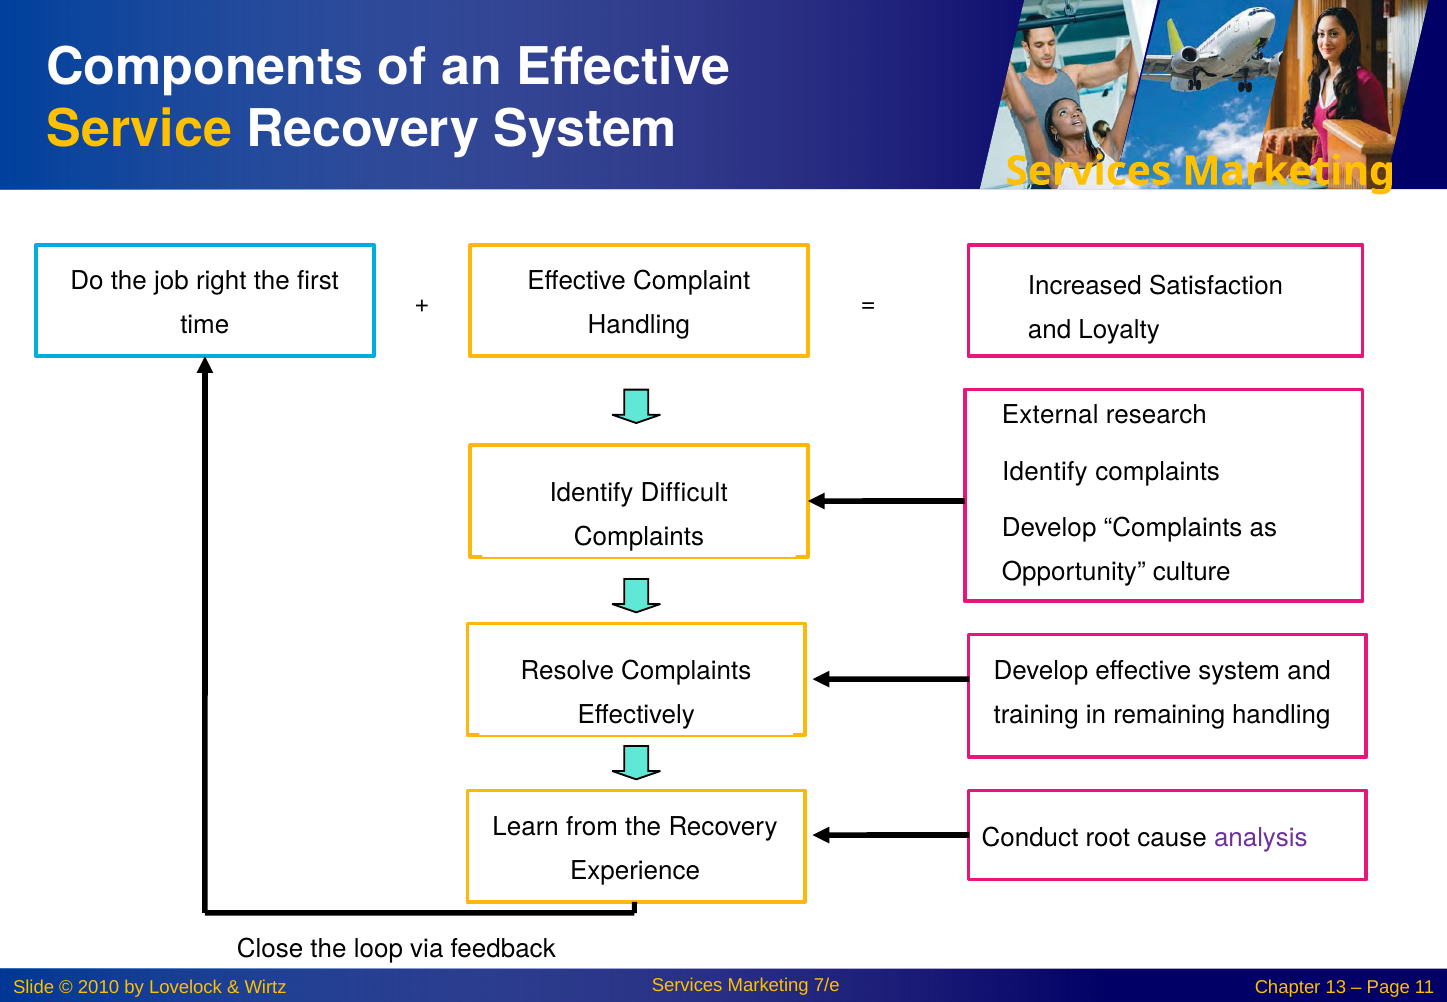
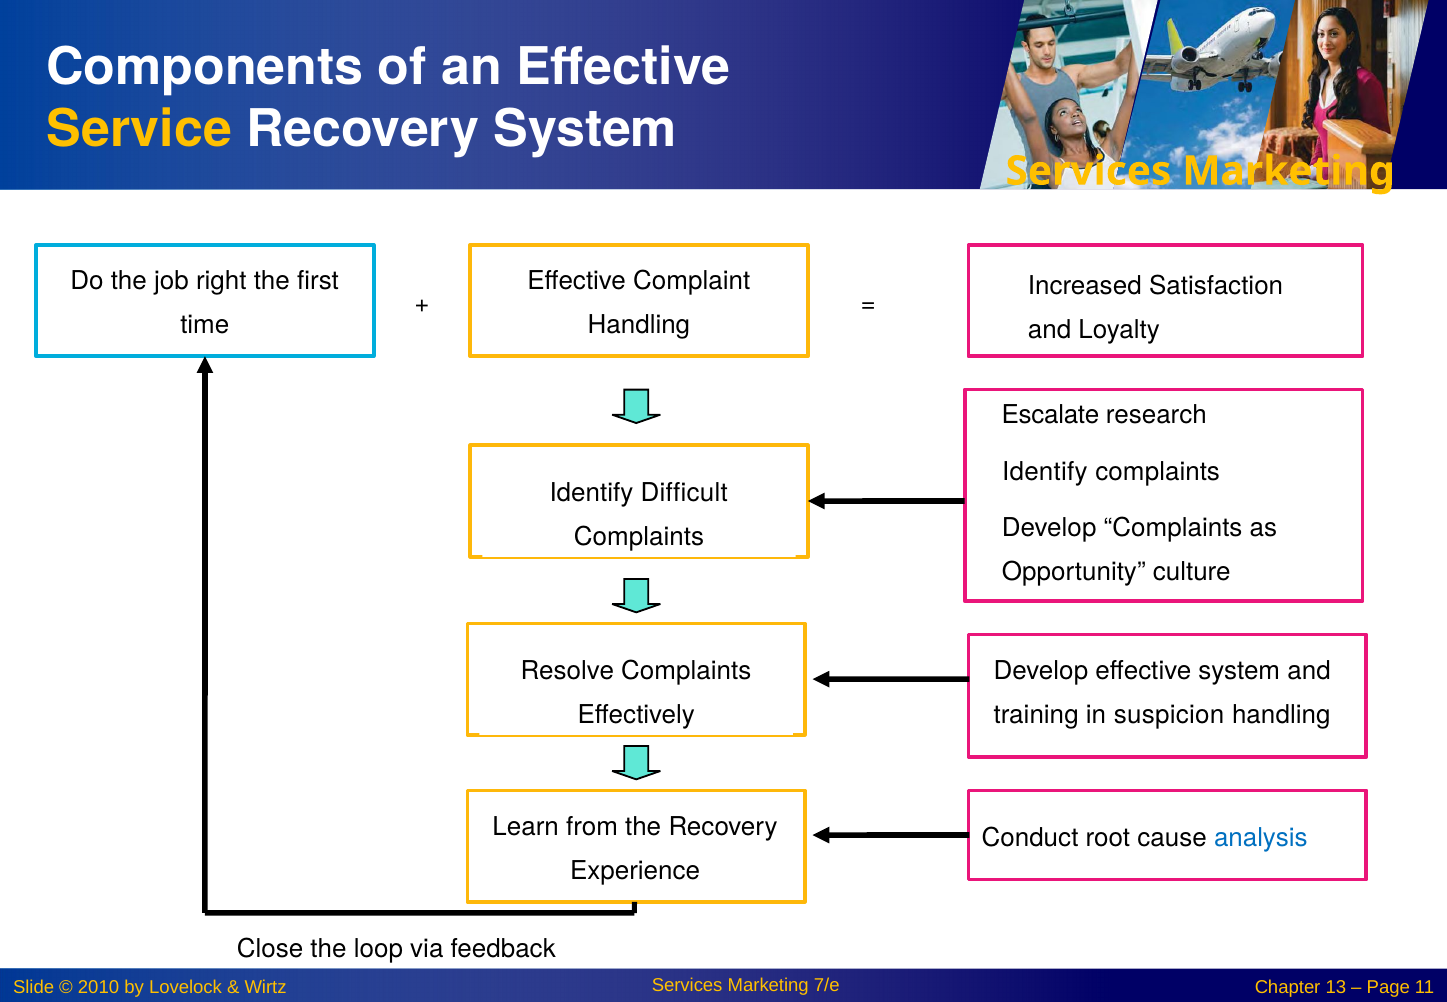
External: External -> Escalate (1050, 415)
remaining: remaining -> suspicion (1169, 715)
analysis colour: purple -> blue (1261, 838)
